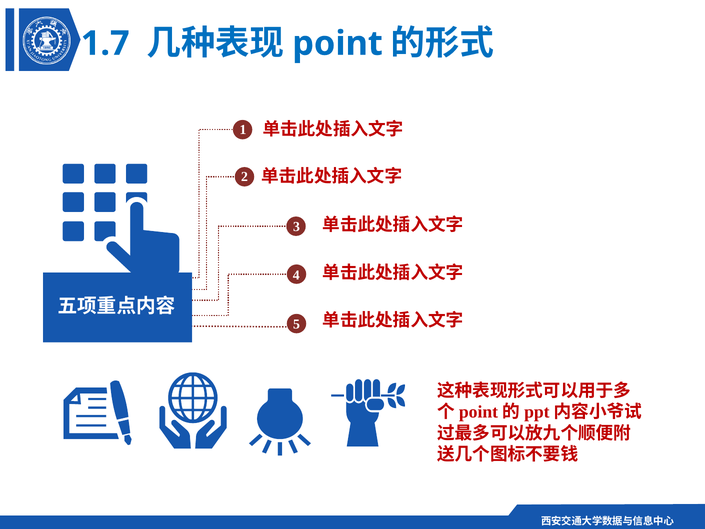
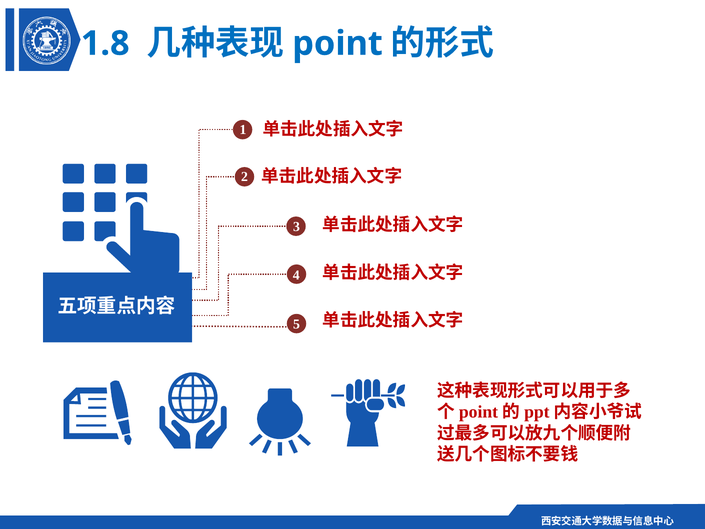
1.7: 1.7 -> 1.8 (105, 44)
